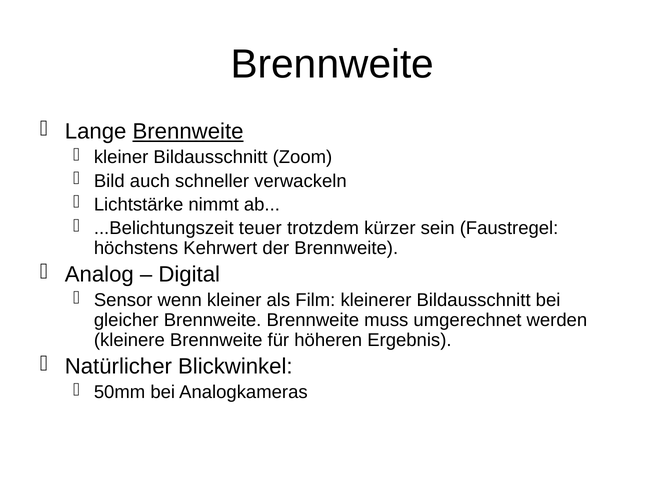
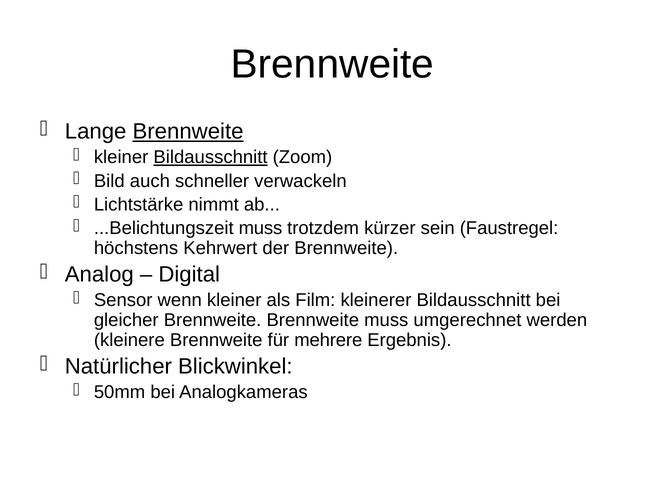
Bildausschnitt underline: none -> present (211, 157)
...Belichtungszeit teuer: teuer -> muss (260, 228)
höheren: höheren -> mehrere (328, 340)
